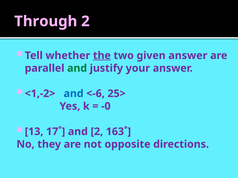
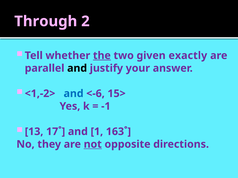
given answer: answer -> exactly (188, 56)
and colour: green -> black (77, 68)
25>: 25> -> 15> (117, 94)
-0: -0 -> -1 (106, 107)
and 2: 2 -> 1 (97, 132)
not underline: none -> present (93, 145)
